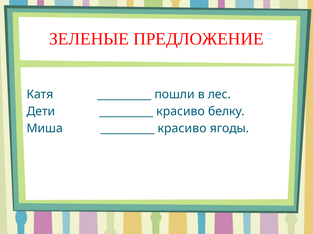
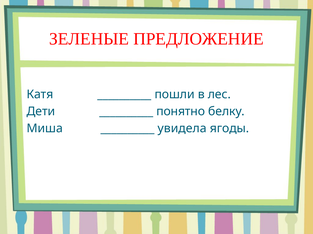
красиво: красиво -> понятно (181, 112)
красиво: красиво -> увидела (182, 129)
